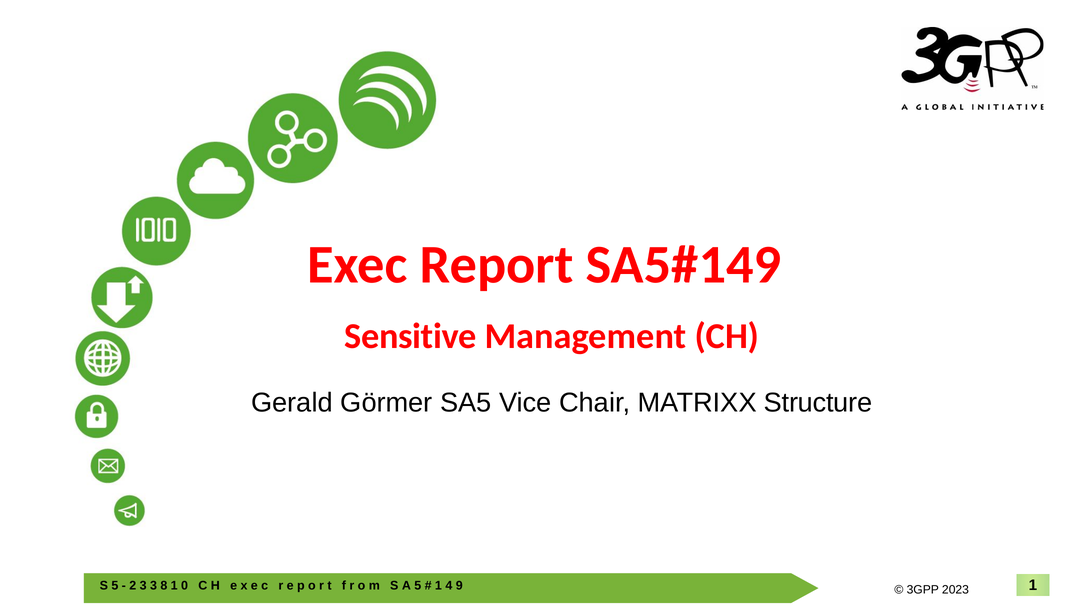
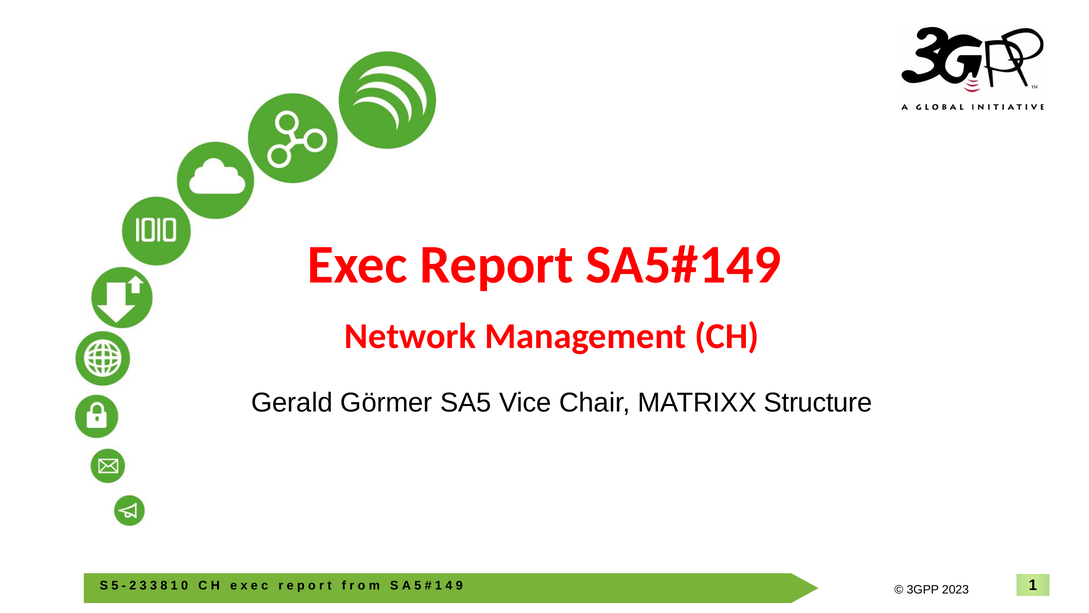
Sensitive: Sensitive -> Network (410, 336)
